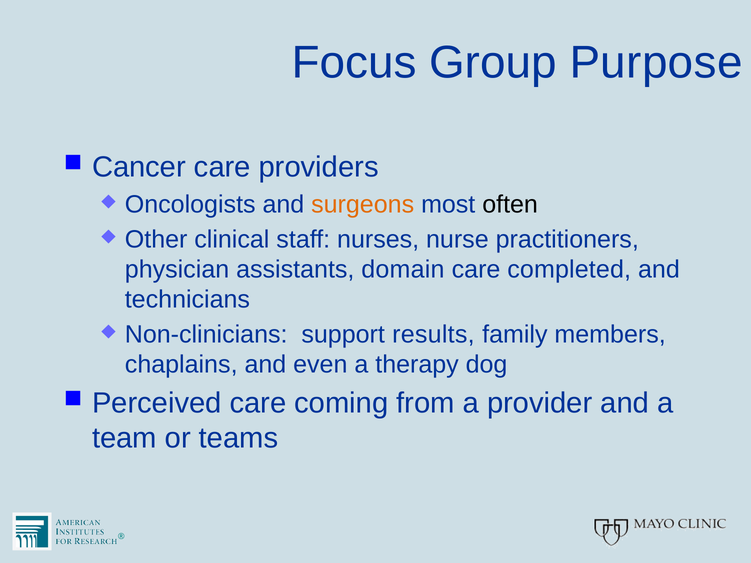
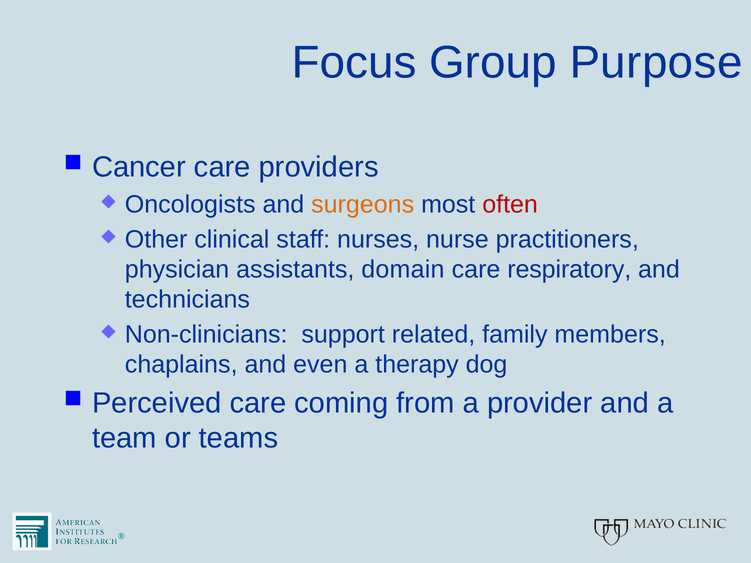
often colour: black -> red (510, 205)
completed: completed -> respiratory (569, 270)
results: results -> related (434, 335)
